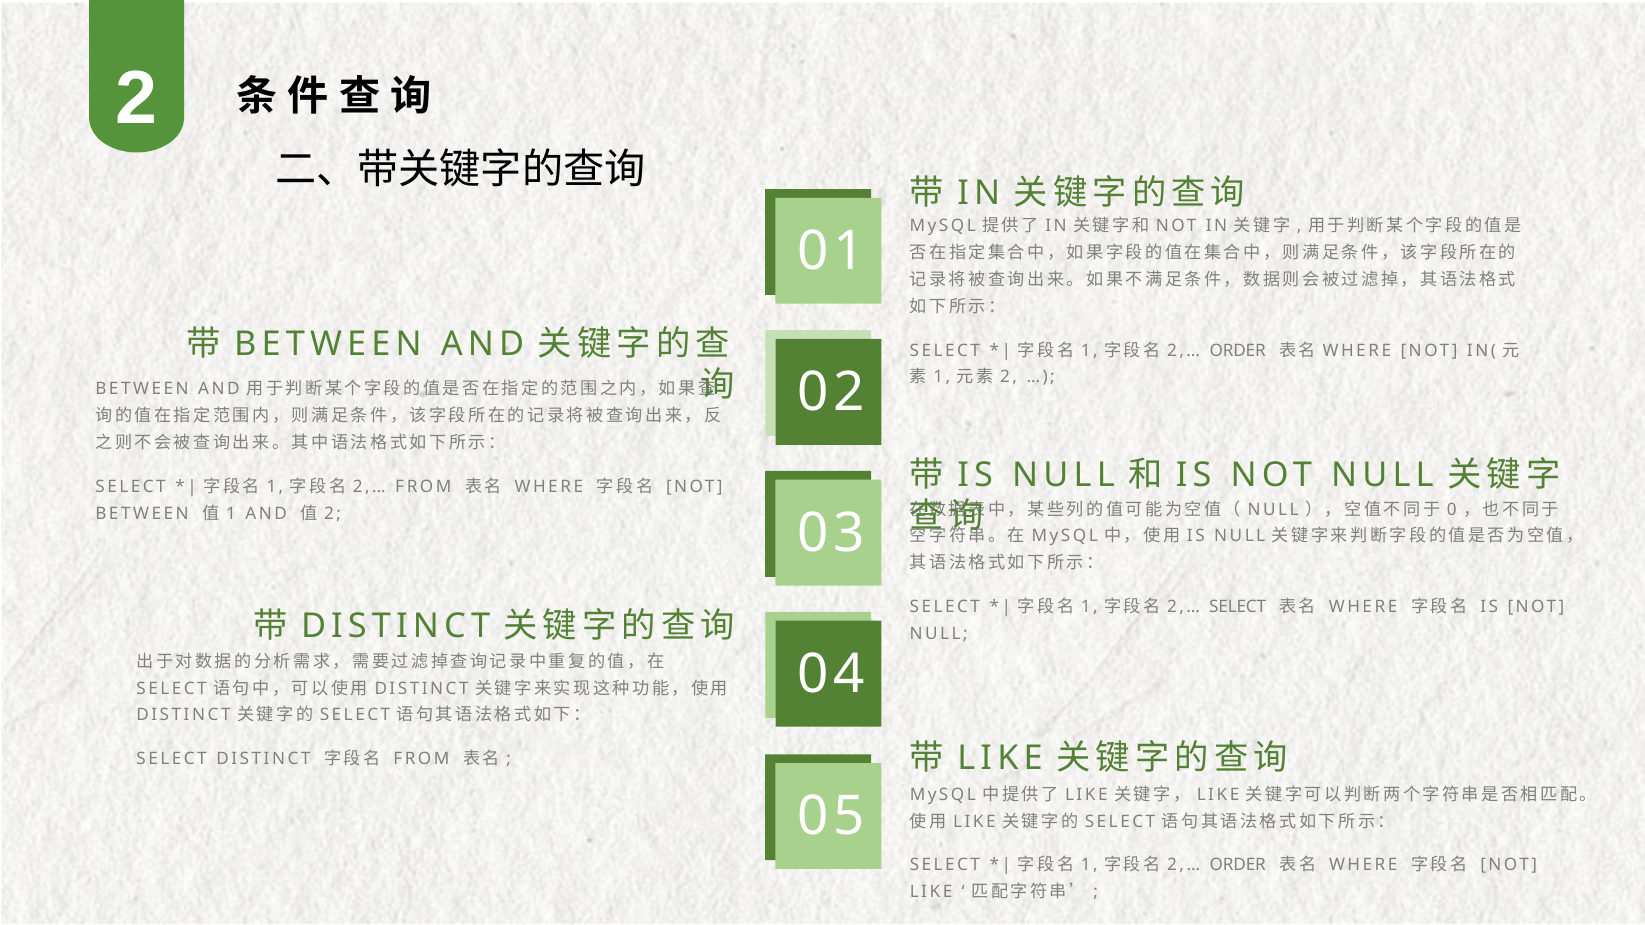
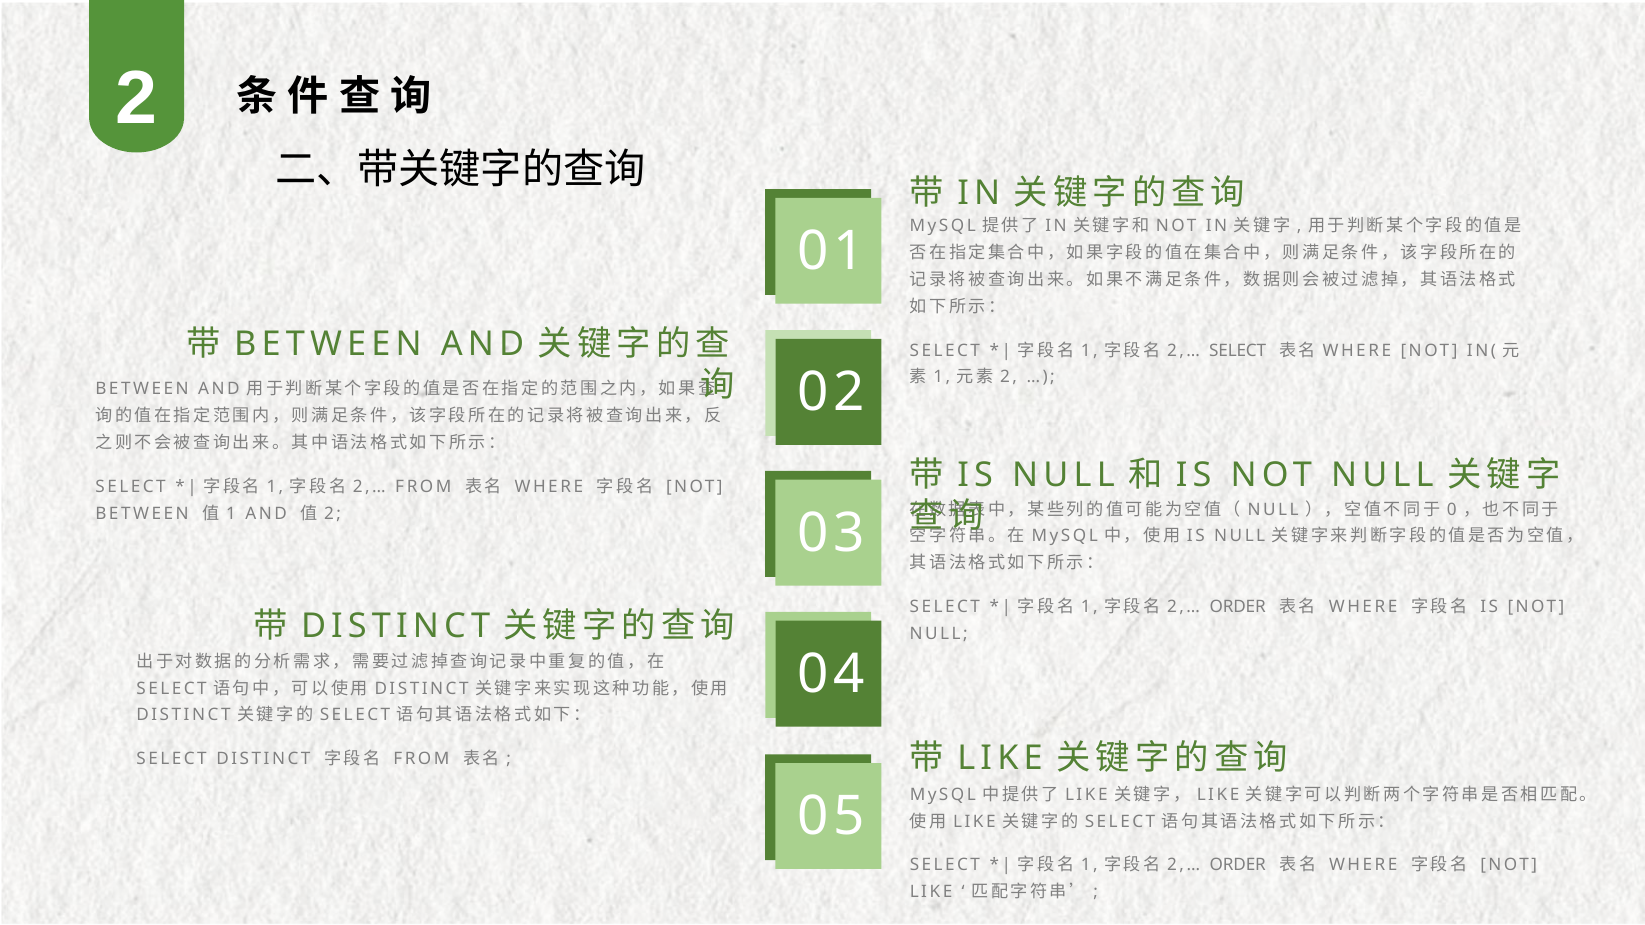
ORDER: ORDER -> SELECT (1238, 351)
SELECT: SELECT -> ORDER (1238, 607)
